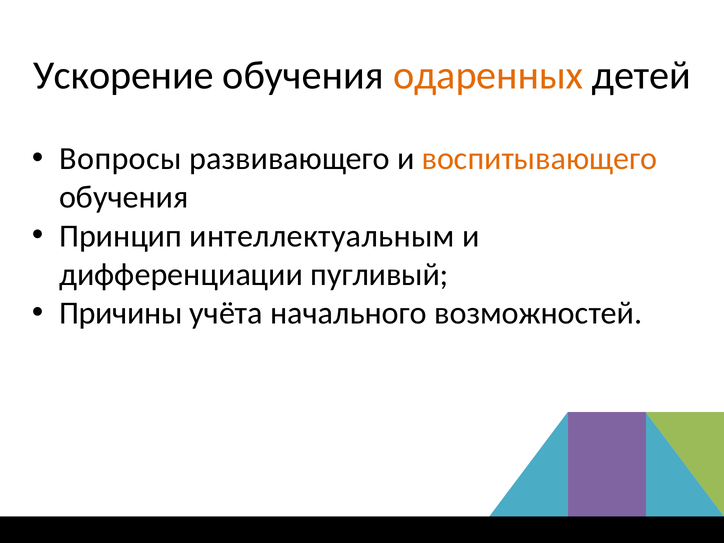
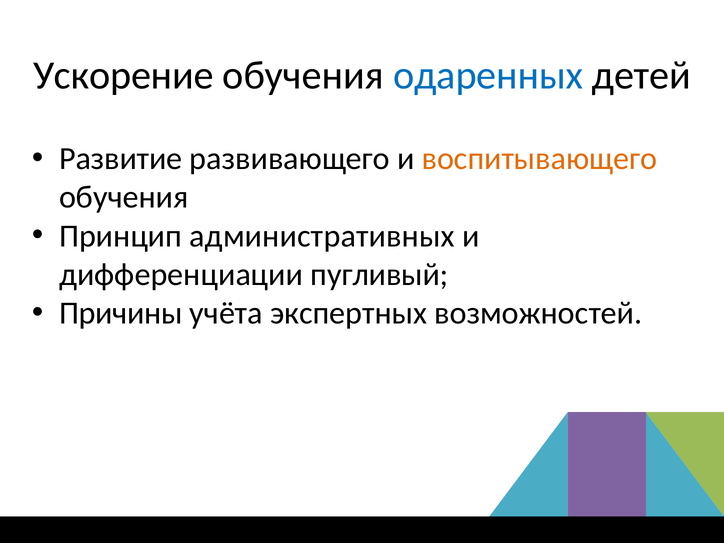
одаренных colour: orange -> blue (488, 76)
Вопросы: Вопросы -> Развитие (121, 159)
интеллектуальным: интеллектуальным -> административных (322, 236)
начального: начального -> экспертных (349, 313)
